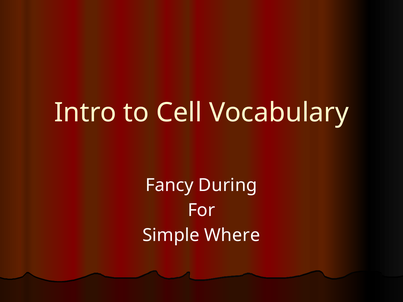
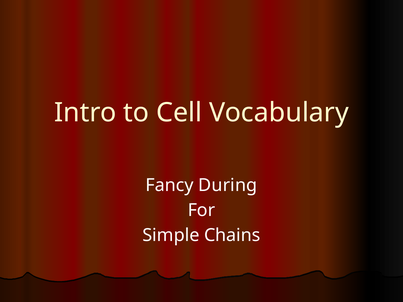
Where: Where -> Chains (232, 235)
